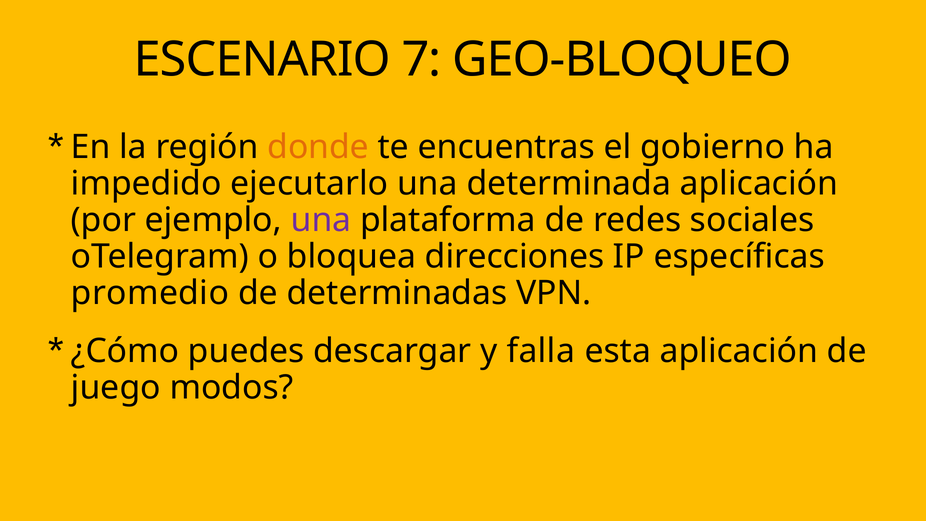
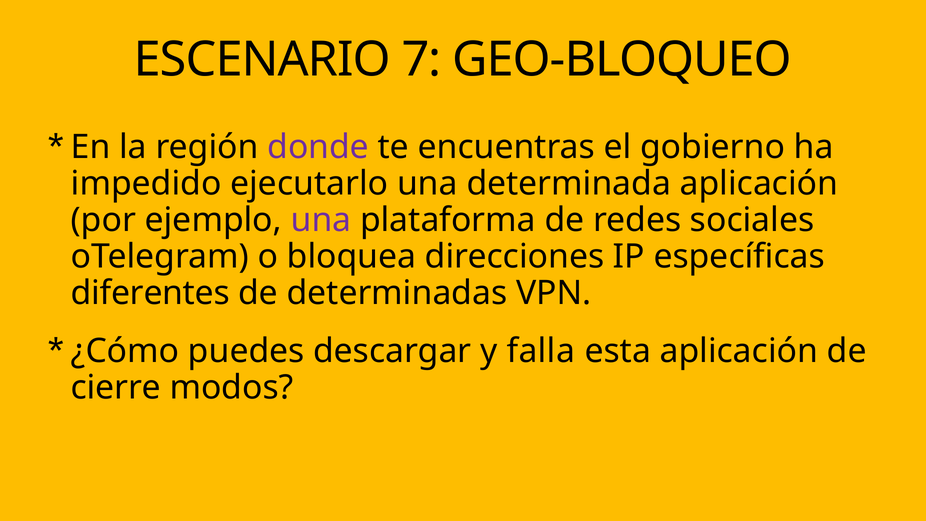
donde colour: orange -> purple (318, 147)
promedio: promedio -> diferentes (150, 293)
juego: juego -> cierre (116, 388)
